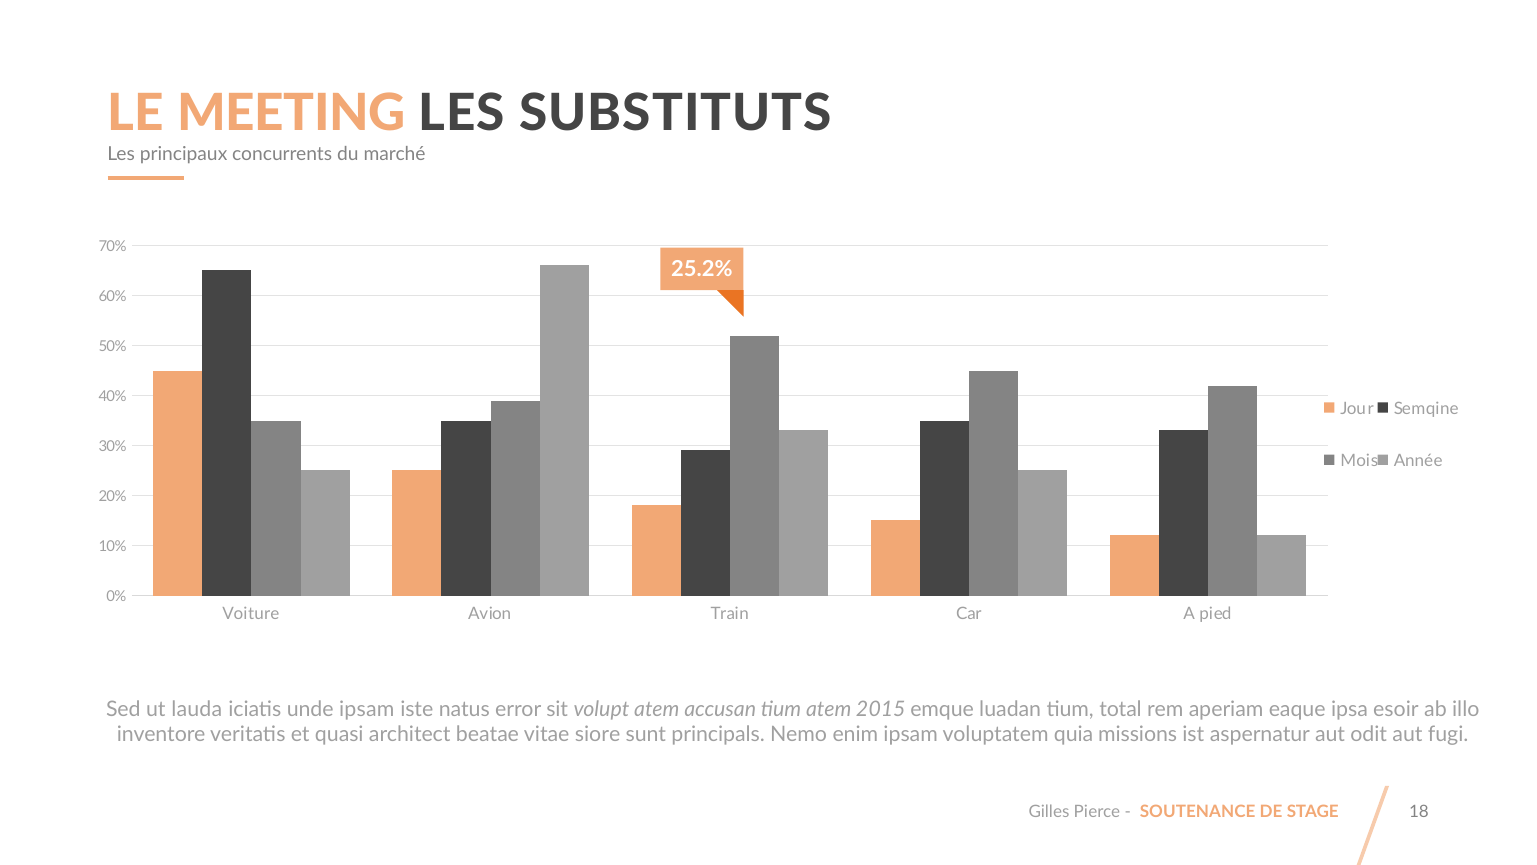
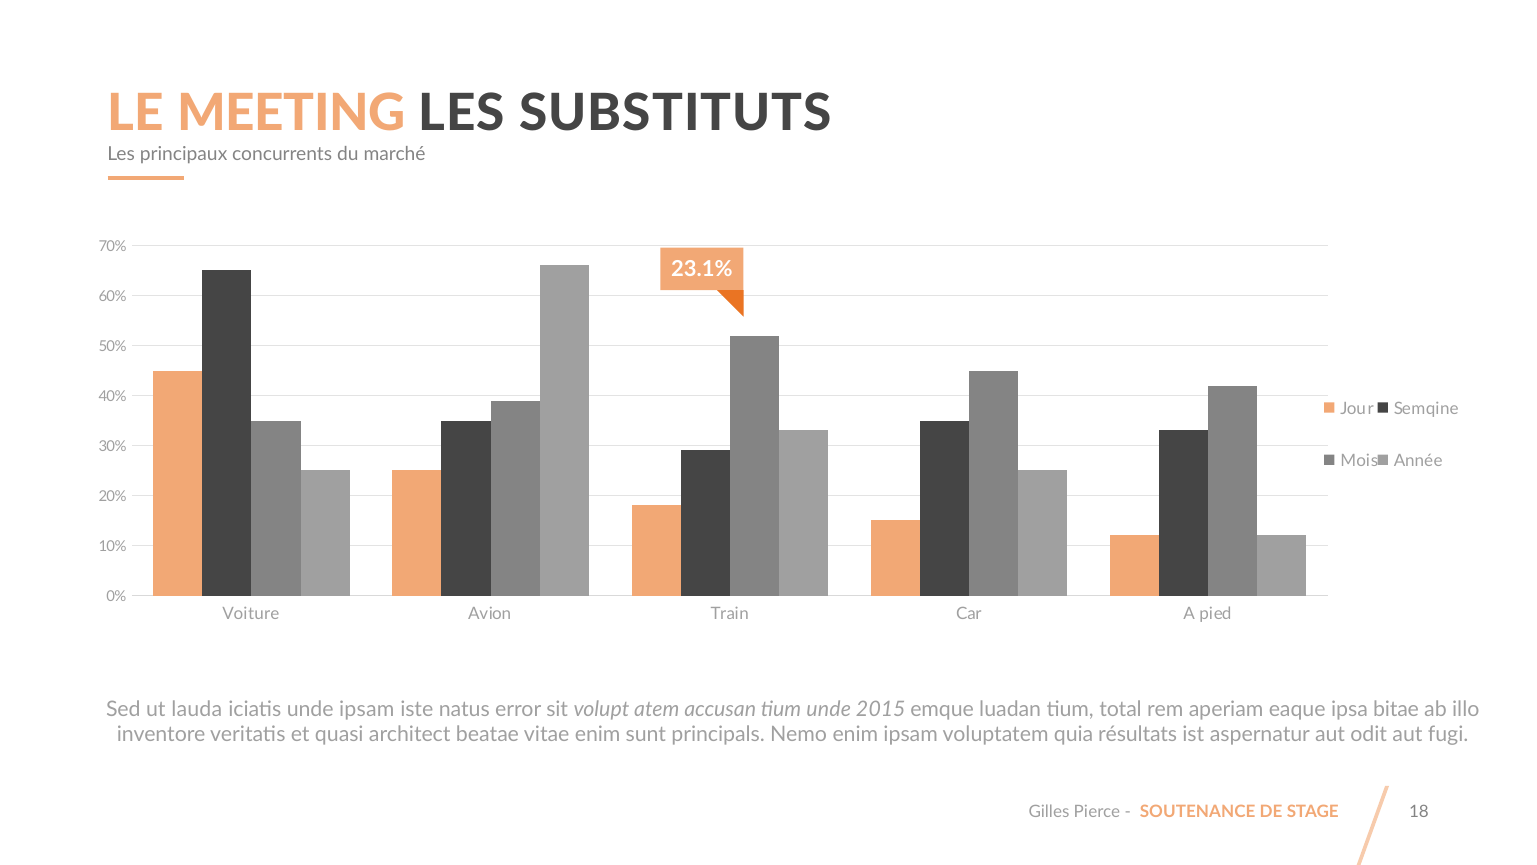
25.2%: 25.2% -> 23.1% (702, 269)
tium atem: atem -> unde (829, 709)
esoir: esoir -> bitae (1396, 709)
vitae siore: siore -> enim (598, 734)
missions: missions -> résultats (1138, 734)
